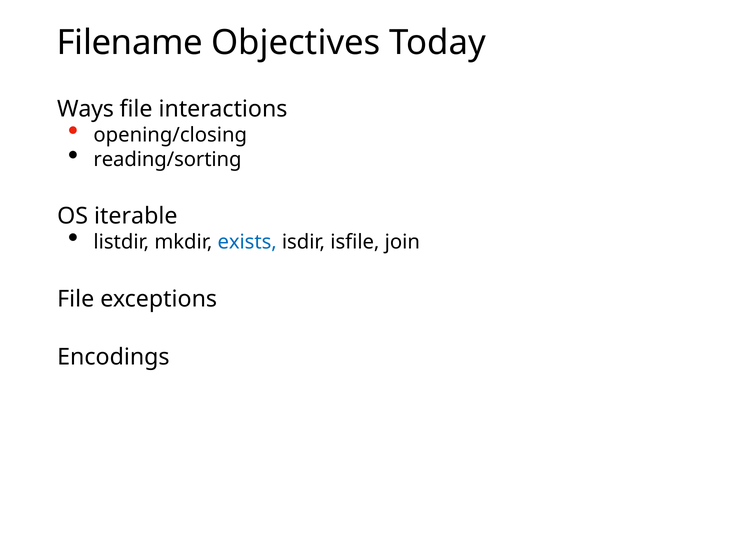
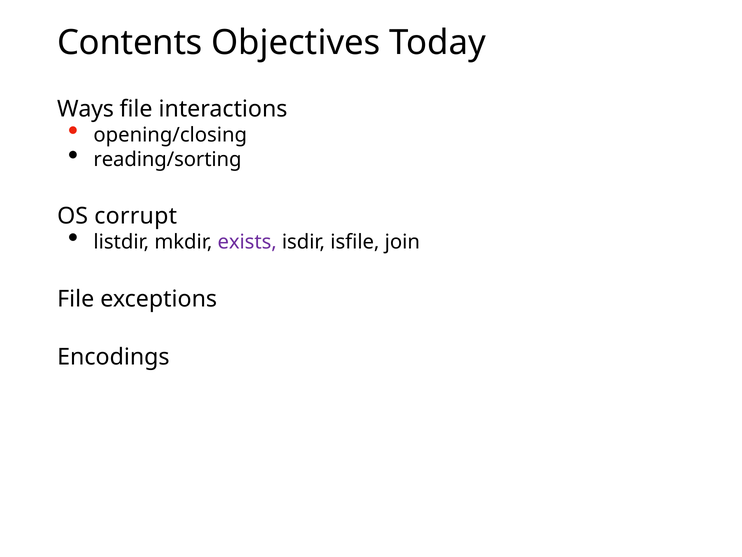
Filename: Filename -> Contents (130, 43)
iterable: iterable -> corrupt (136, 216)
exists colour: blue -> purple (247, 242)
